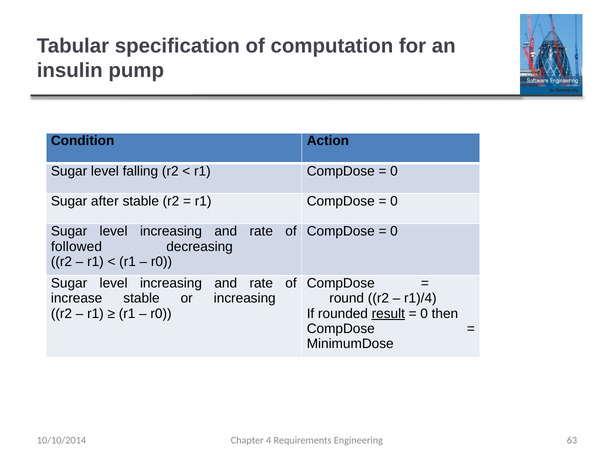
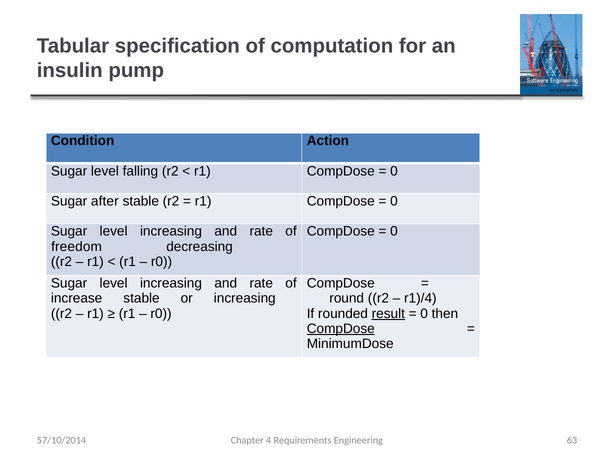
followed: followed -> freedom (77, 246)
CompDose underline: none -> present (341, 328)
10/10/2014: 10/10/2014 -> 57/10/2014 (61, 440)
